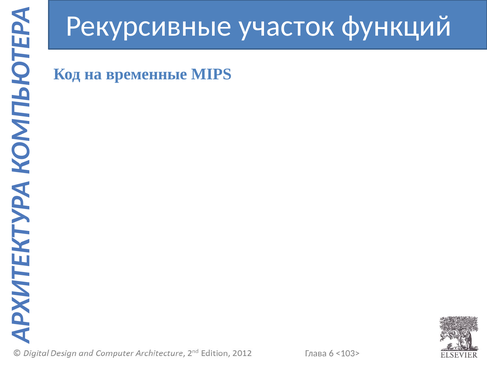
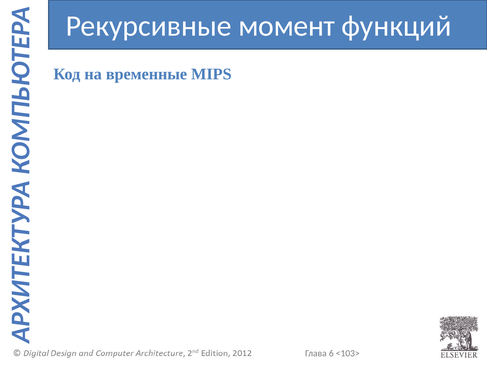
участок: участок -> момент (287, 26)
